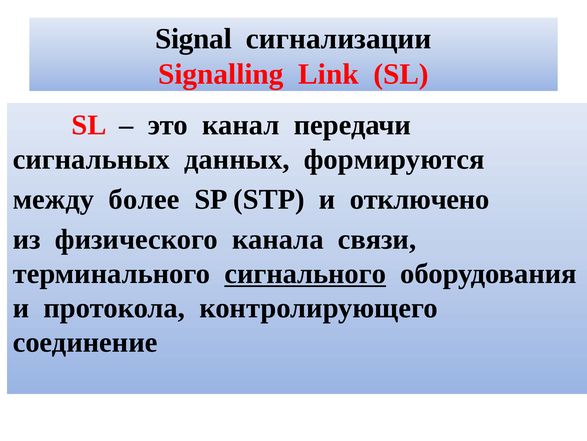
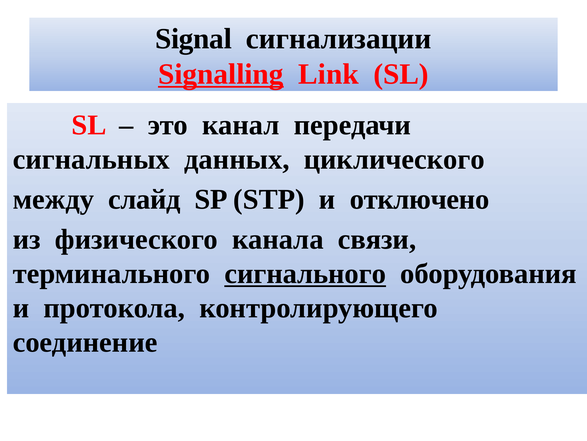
Signalling underline: none -> present (221, 74)
формируются: формируются -> циклического (394, 159)
более: более -> слайд (144, 199)
